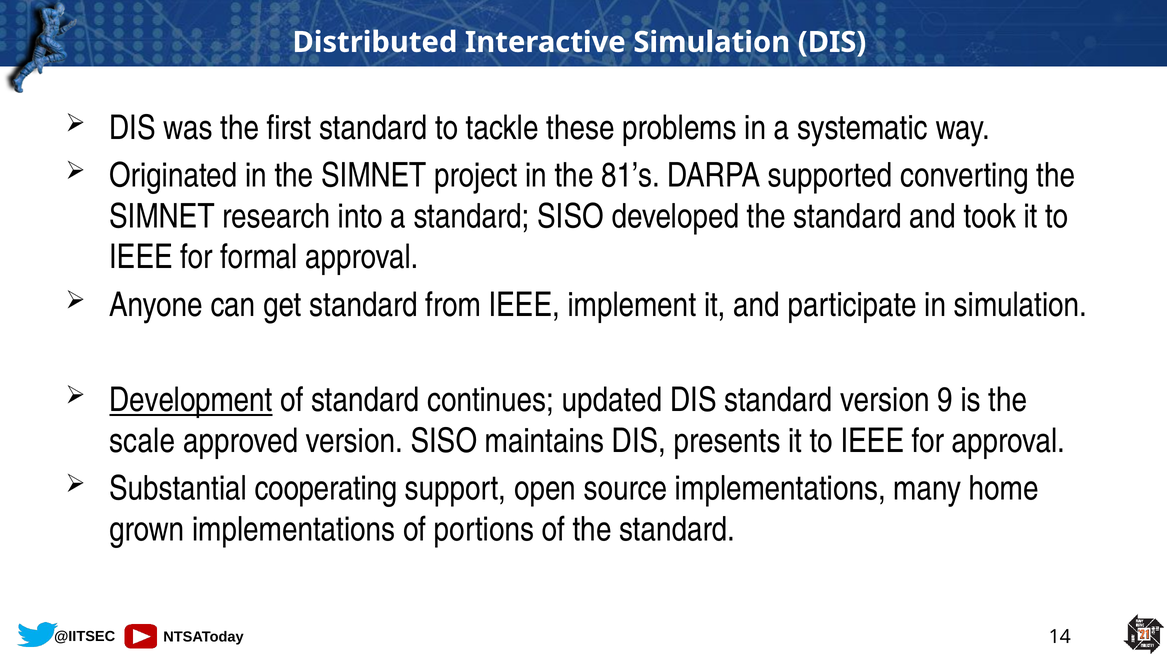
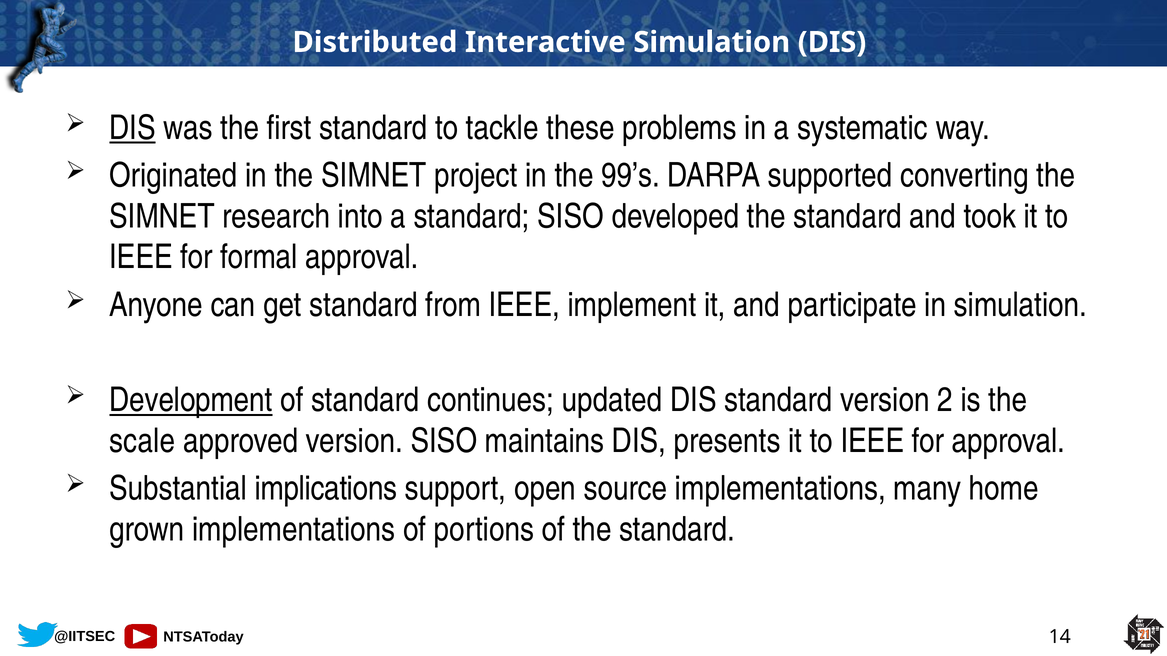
DIS underline: none -> present (133, 128)
81’s: 81’s -> 99’s (631, 176)
9: 9 -> 2 (945, 401)
cooperating: cooperating -> implications (326, 489)
